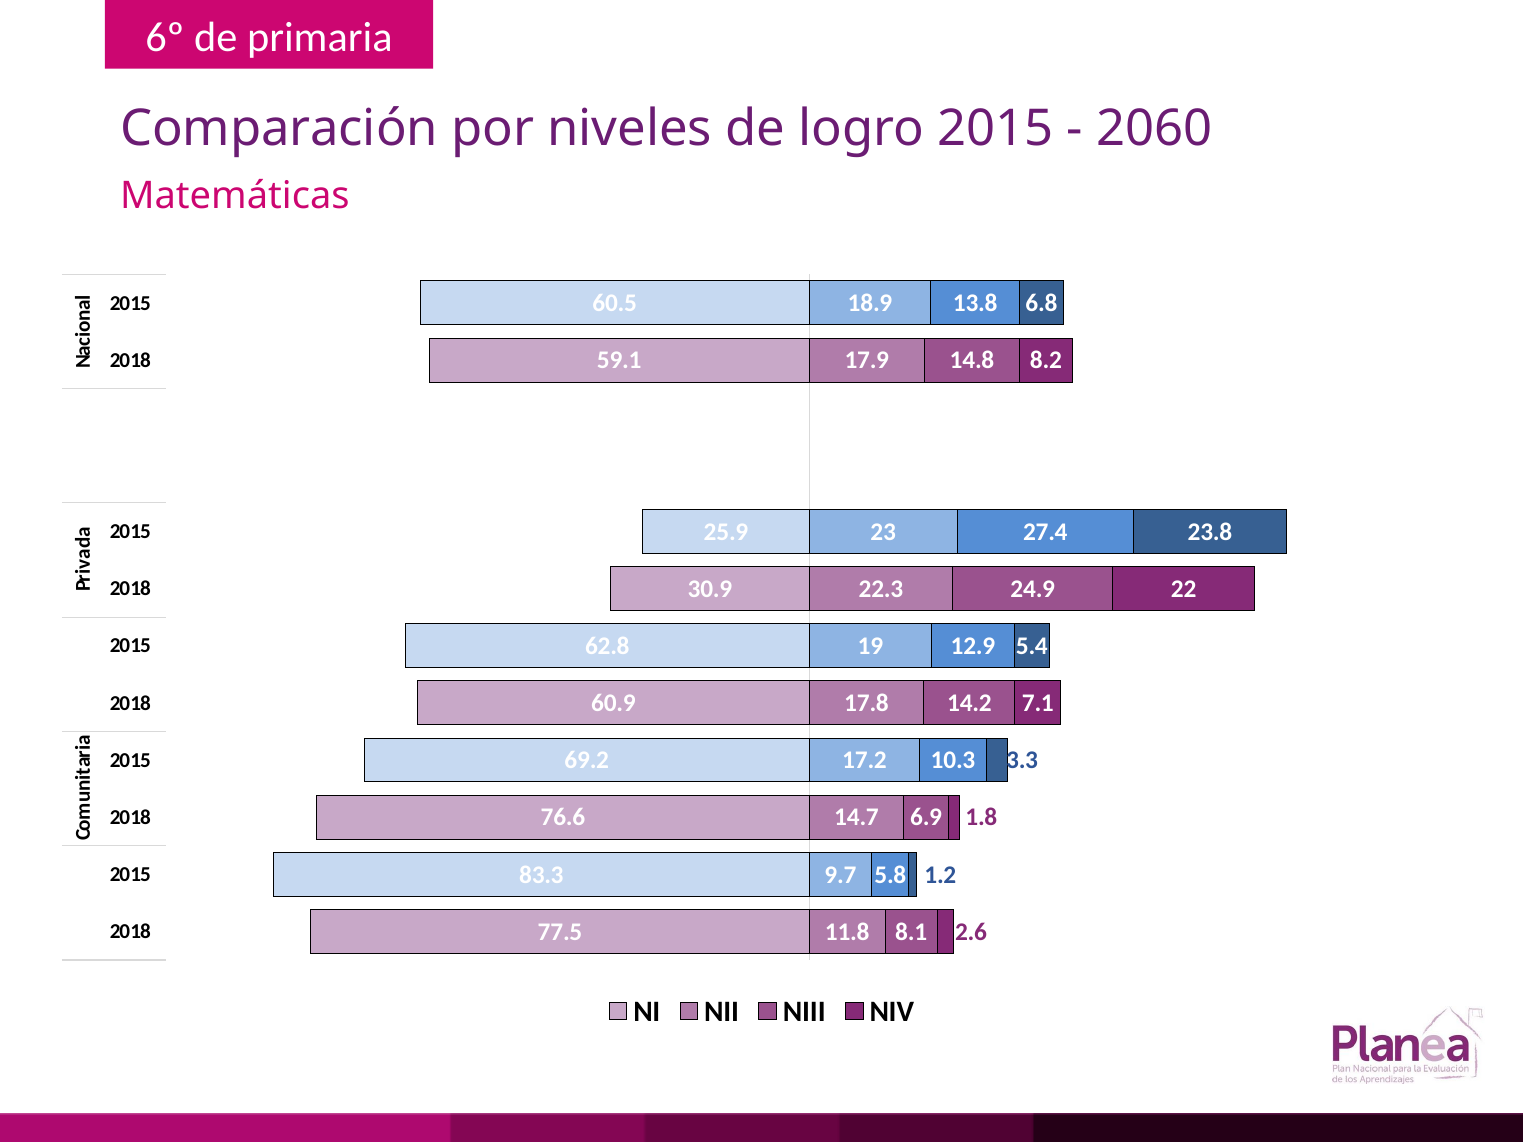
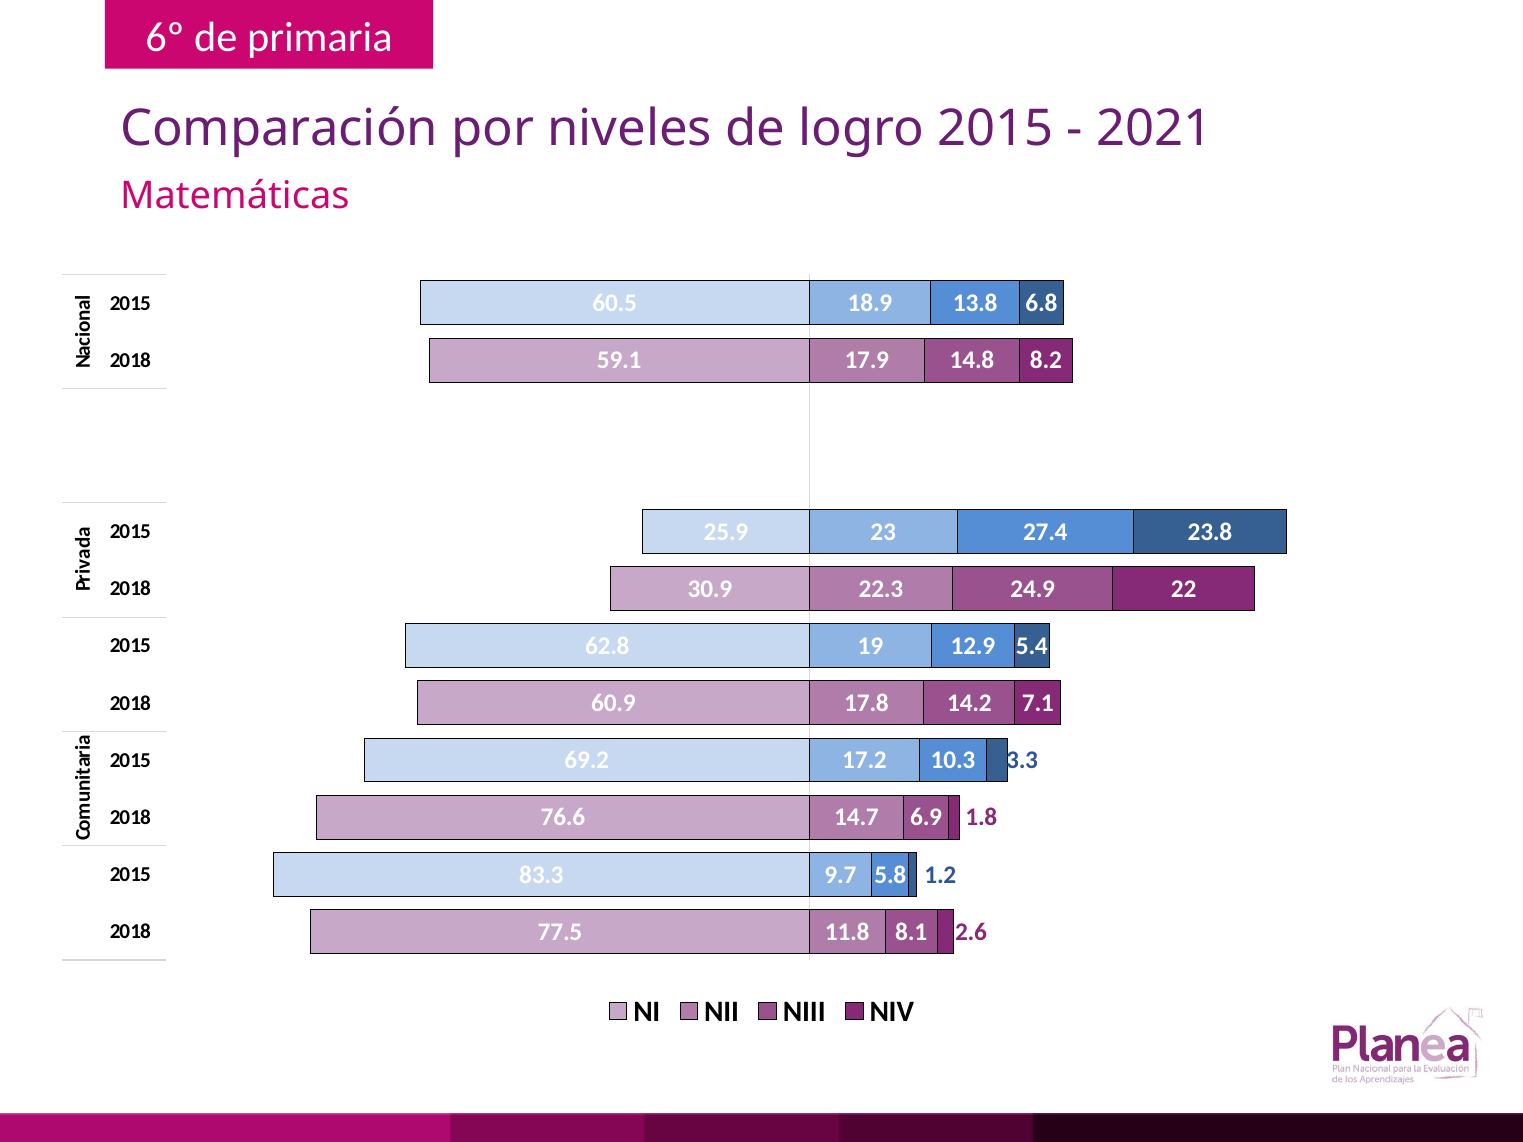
2060: 2060 -> 2021 (1154, 129)
